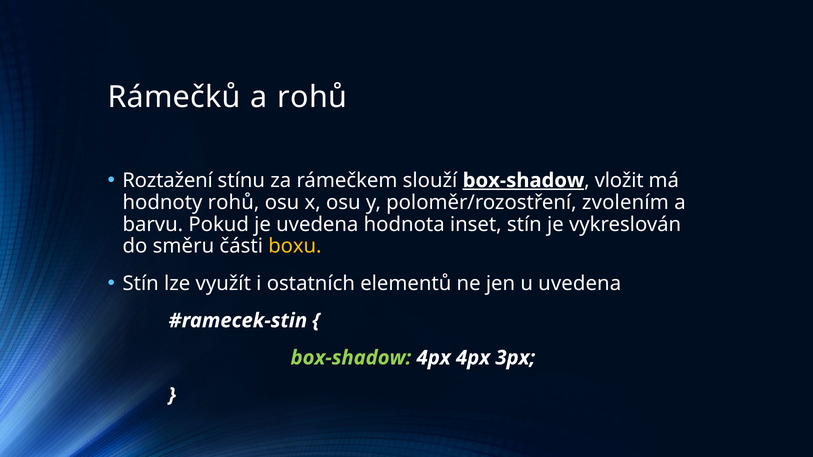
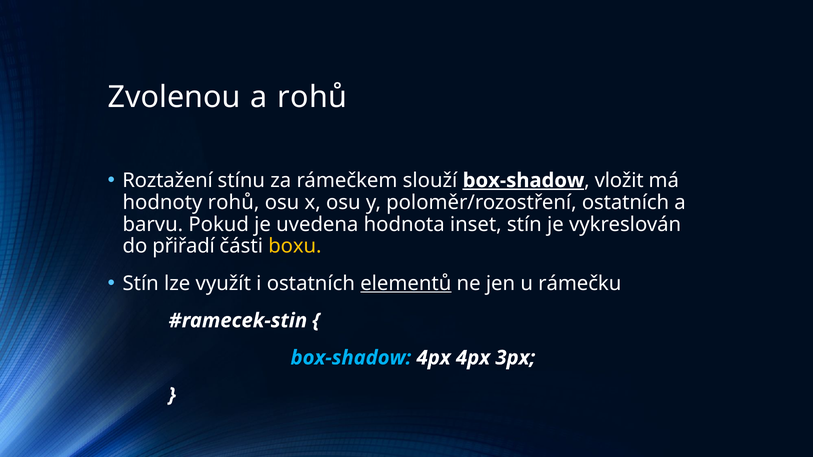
Rámečků: Rámečků -> Zvolenou (174, 97)
poloměr/rozostření zvolením: zvolením -> ostatních (626, 203)
směru: směru -> přiřadí (184, 246)
elementů underline: none -> present (406, 284)
u uvedena: uvedena -> rámečku (580, 284)
box-shadow colour: light green -> light blue (351, 358)
